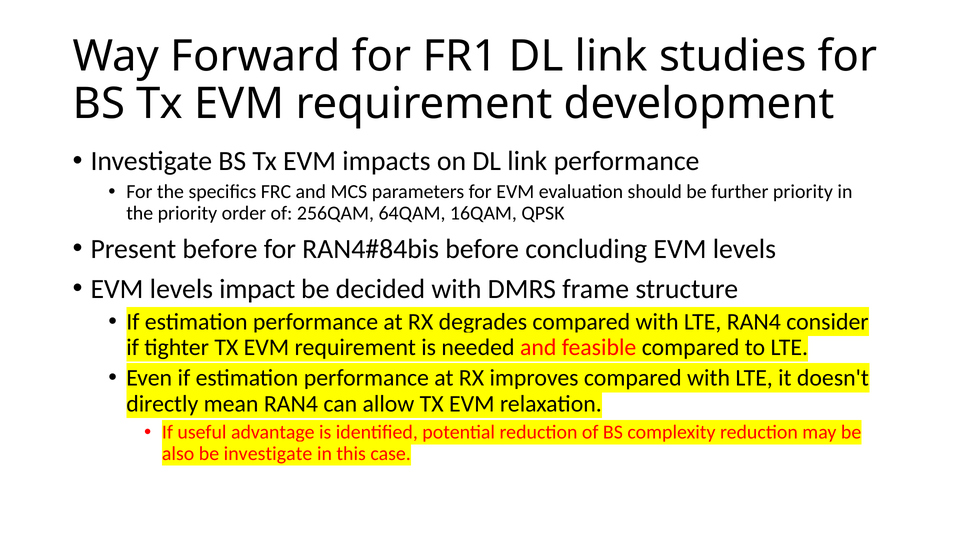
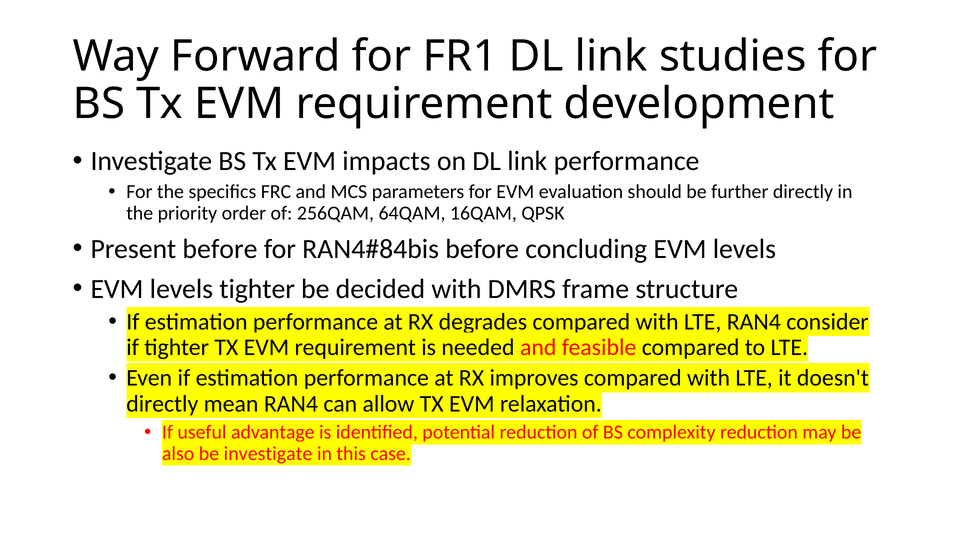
further priority: priority -> directly (803, 192)
levels impact: impact -> tighter (257, 289)
